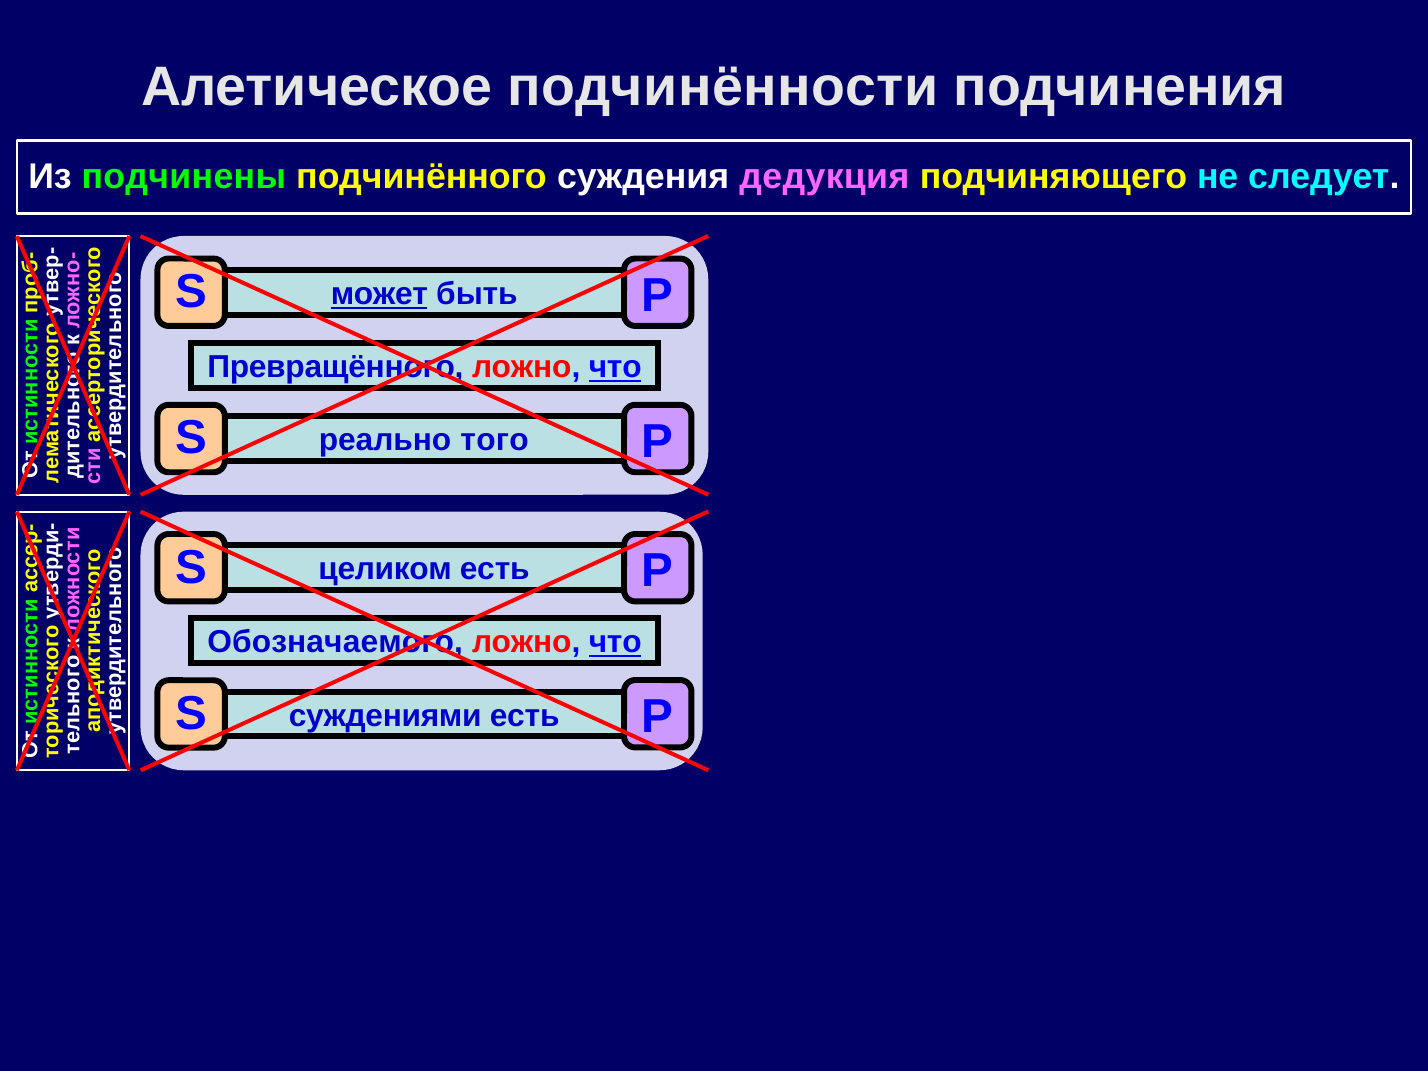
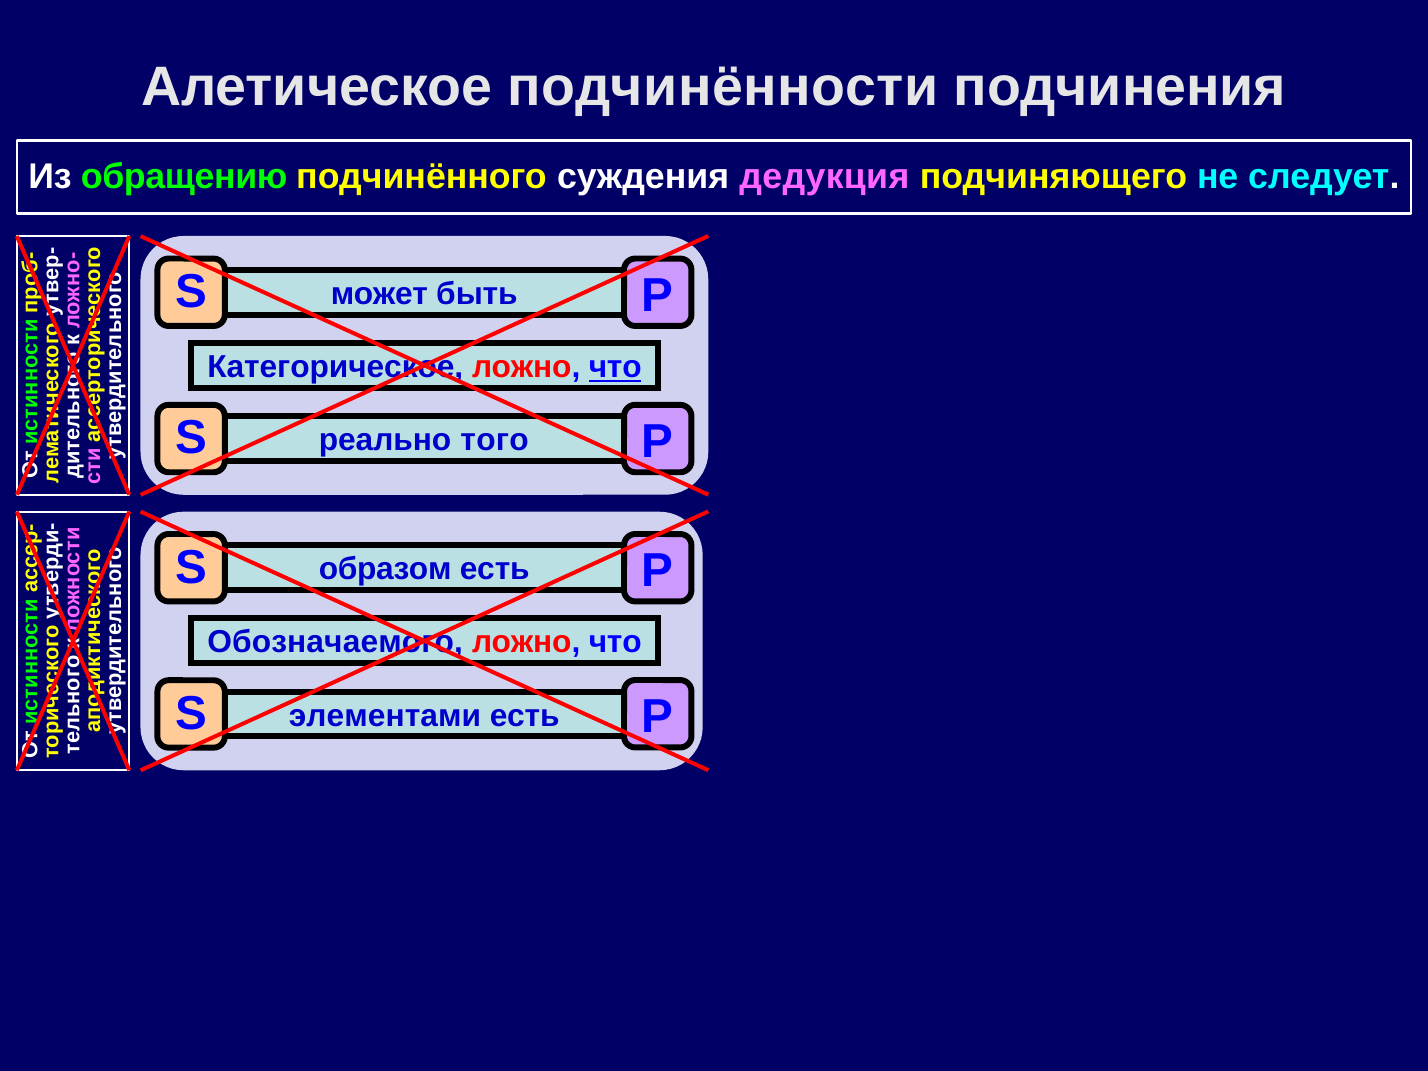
подчинены: подчинены -> обращению (184, 177)
может underline: present -> none (379, 294)
Превращённого: Превращённого -> Категорическое (335, 367)
целиком: целиком -> образом (385, 569)
что underline: present -> none (615, 642)
суждениями: суждениями -> элементами (385, 716)
